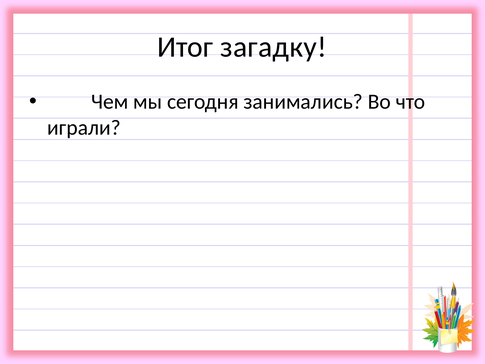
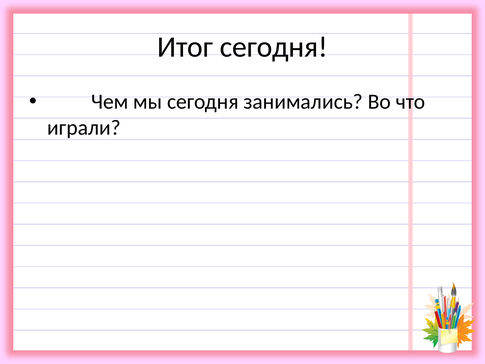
Итог загадку: загадку -> сегодня (274, 47)
